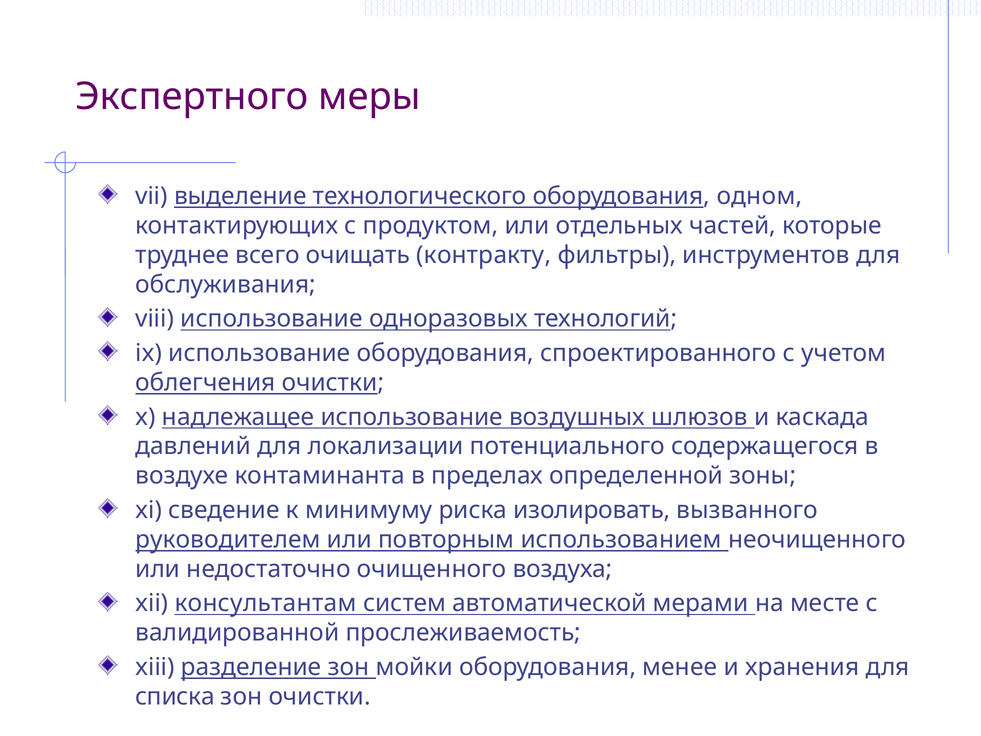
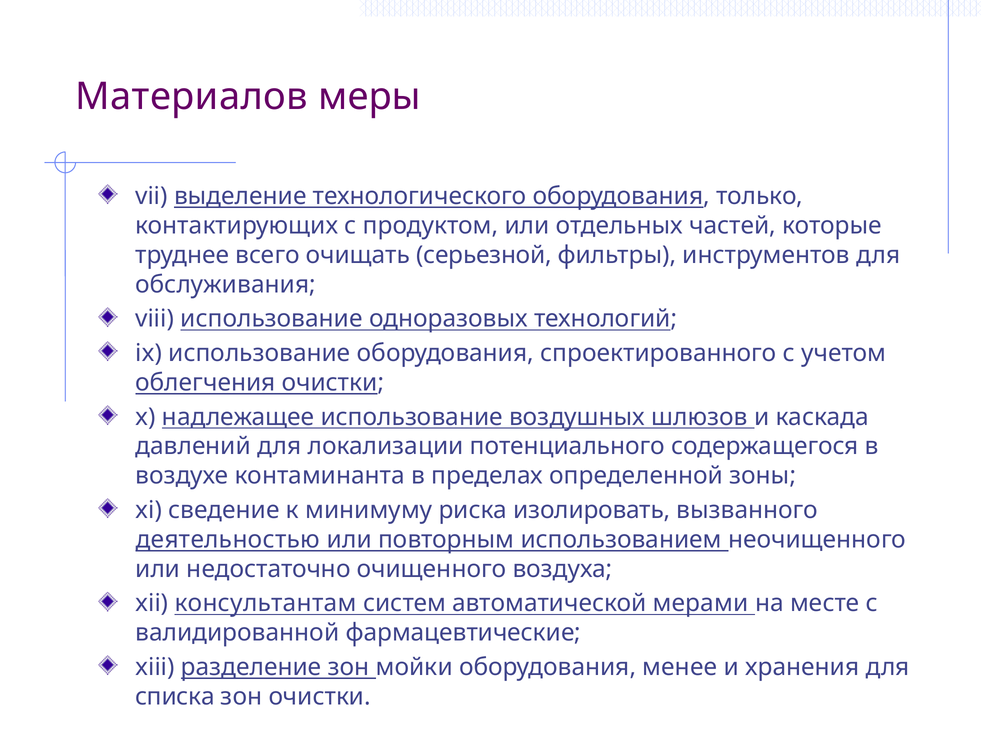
Экспертного: Экспертного -> Материалов (192, 97)
одном: одном -> только (760, 196)
контракту: контракту -> серьезной (484, 255)
руководителем: руководителем -> деятельностью (228, 539)
прослеживаемость: прослеживаемость -> фармацевтические (463, 633)
